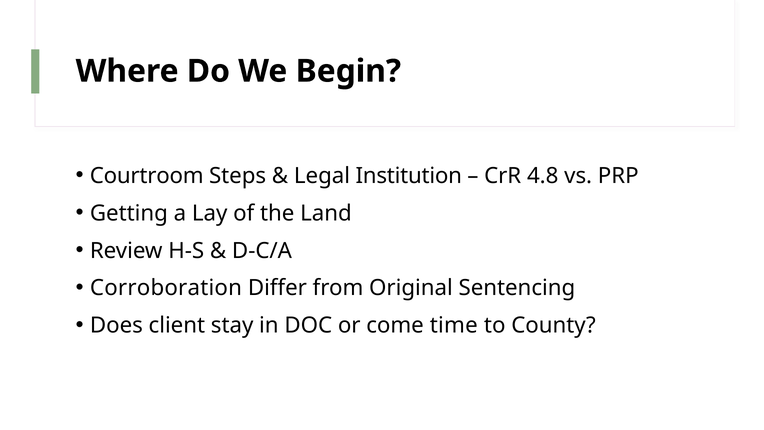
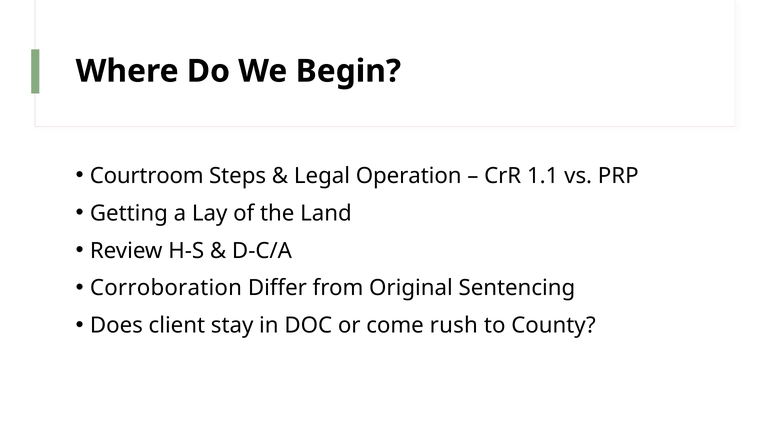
Institution: Institution -> Operation (409, 176)
4.8: 4.8 -> 1.1 (543, 176)
time: time -> rush (454, 325)
